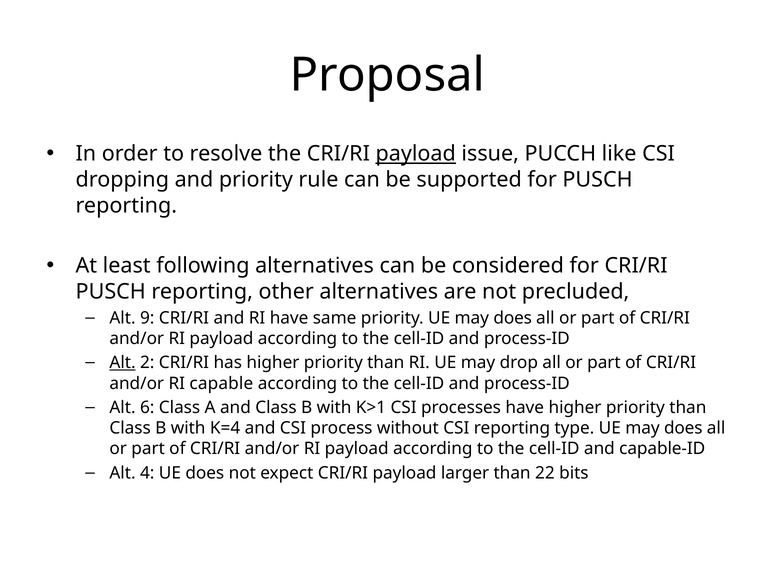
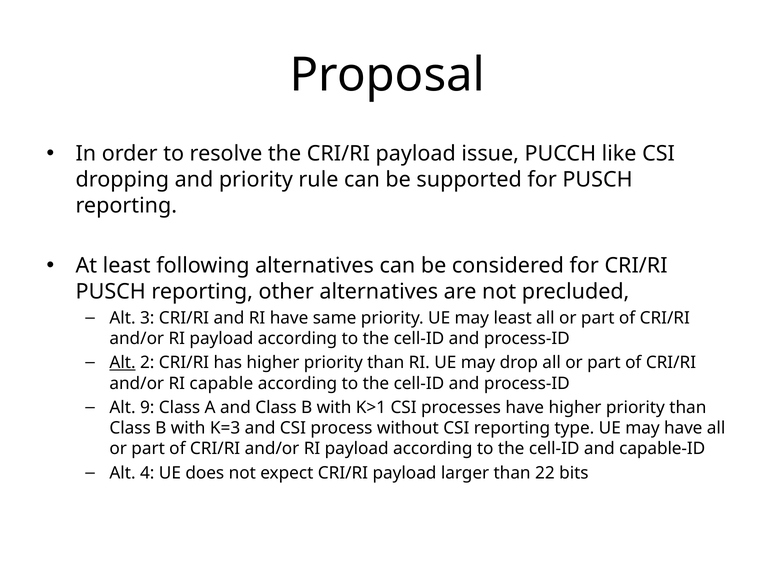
payload underline: present -> none (416, 154)
9: 9 -> 3 (147, 318)
priority UE may does: does -> least (513, 318)
6: 6 -> 9 (147, 408)
K=4: K=4 -> K=3 (225, 428)
type UE may does: does -> have (683, 428)
